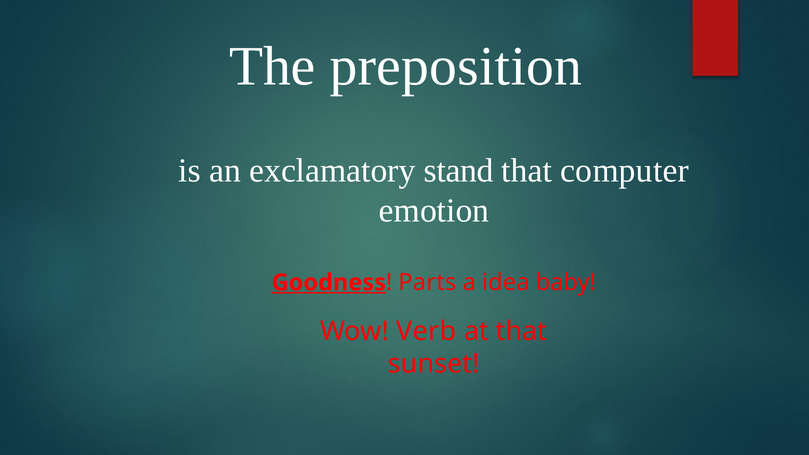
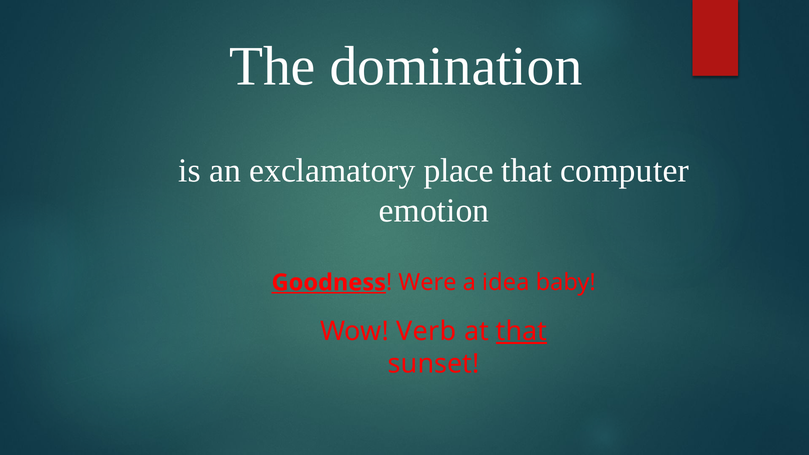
preposition: preposition -> domination (456, 66)
stand: stand -> place (459, 170)
Parts: Parts -> Were (427, 283)
that underline: none -> present (522, 331)
